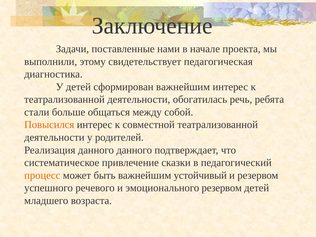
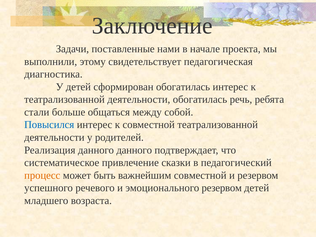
сформирован важнейшим: важнейшим -> обогатилась (183, 87)
Повысился colour: orange -> blue (49, 125)
важнейшим устойчивый: устойчивый -> совместной (200, 175)
